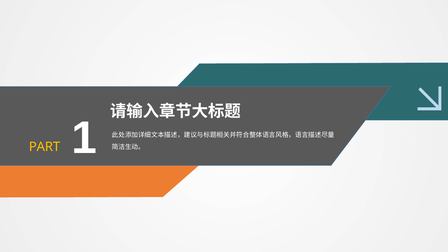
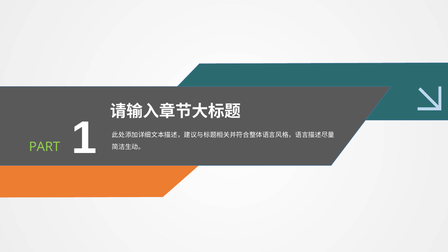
PART colour: yellow -> light green (45, 147)
